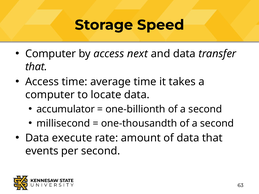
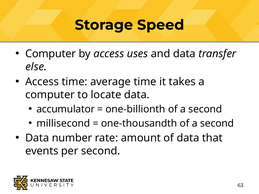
next: next -> uses (137, 54)
that: that -> else (36, 67)
execute: execute -> number (72, 138)
